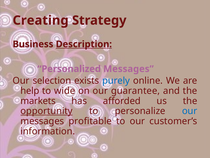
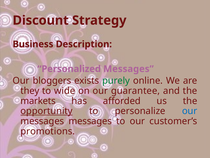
Creating: Creating -> Discount (41, 20)
Description underline: present -> none (84, 44)
selection: selection -> bloggers (52, 80)
purely colour: blue -> green (116, 80)
help: help -> they (30, 91)
messages profitable: profitable -> messages (90, 121)
information: information -> promotions (48, 131)
